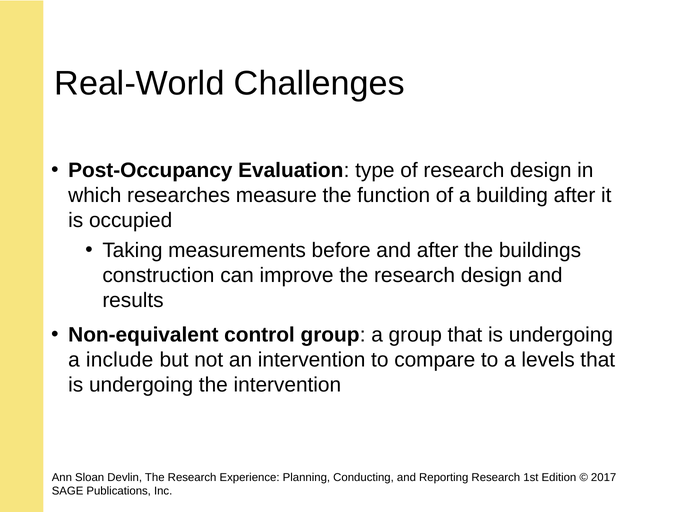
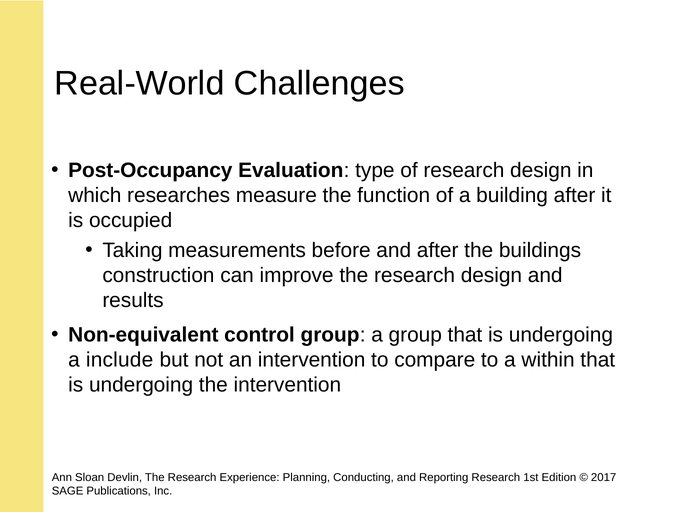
levels: levels -> within (548, 360)
